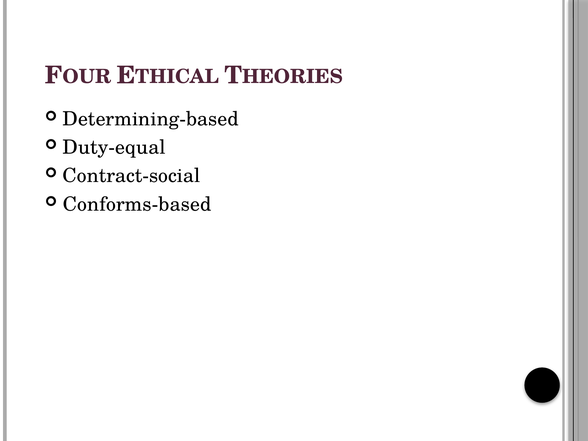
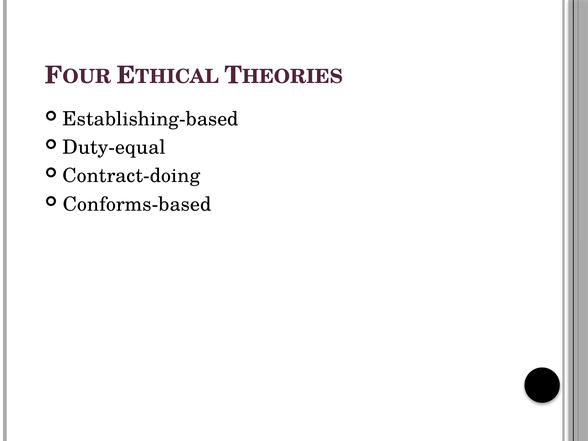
Determining-based: Determining-based -> Establishing-based (151, 119)
Contract-social: Contract-social -> Contract-doing (131, 176)
